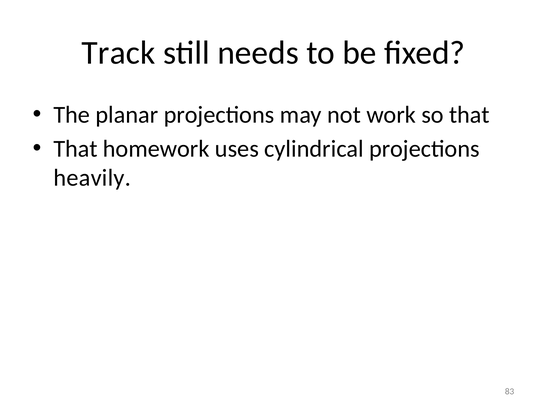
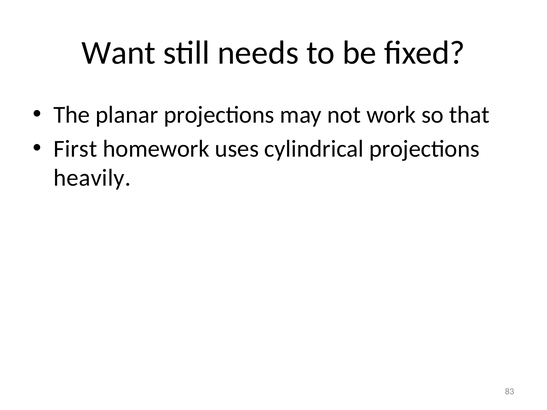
Track: Track -> Want (119, 53)
That: That -> First (75, 149)
